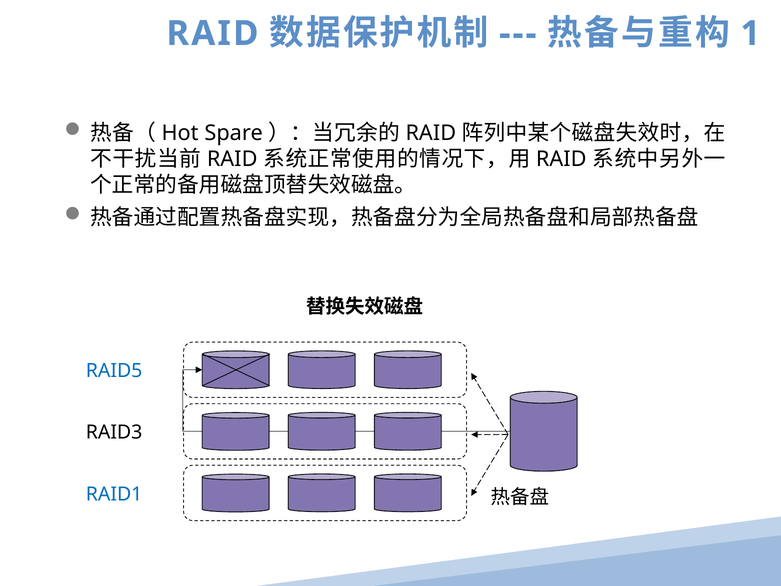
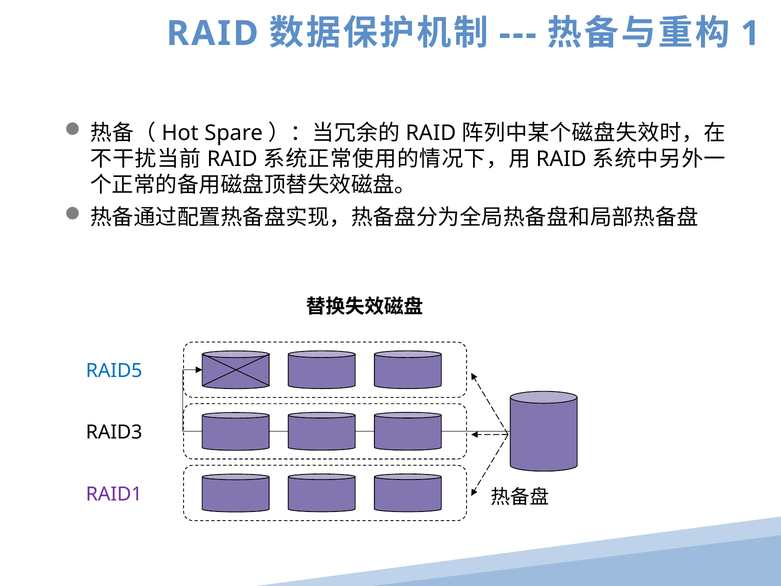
RAID1 colour: blue -> purple (114, 494)
